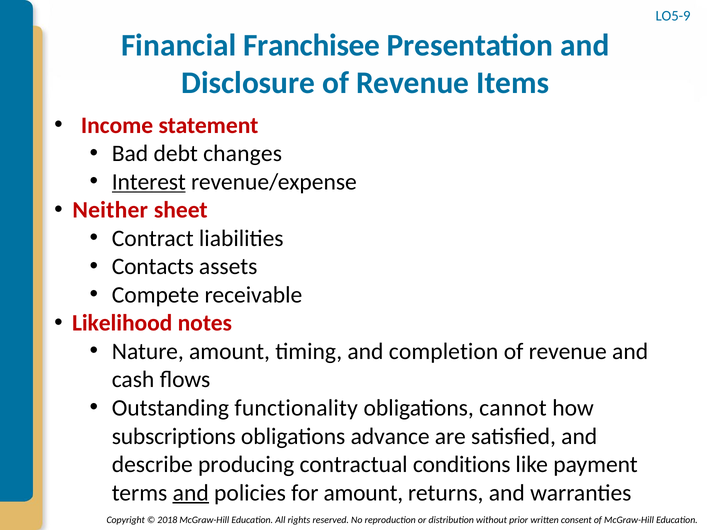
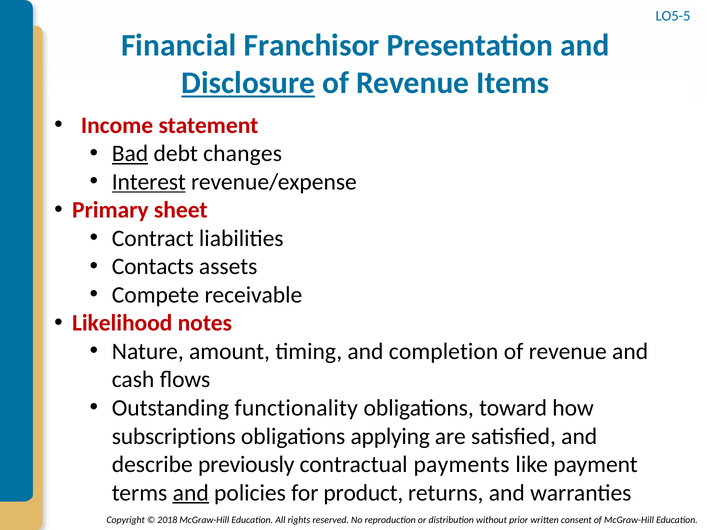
LO5-9: LO5-9 -> LO5-5 (673, 16)
Franchisee: Franchisee -> Franchisor (312, 45)
Disclosure underline: none -> present (248, 83)
Bad underline: none -> present (130, 154)
Neither: Neither -> Primary (110, 210)
cannot: cannot -> toward (513, 408)
advance: advance -> applying (390, 436)
producing: producing -> previously (246, 465)
conditions: conditions -> payments (461, 465)
for amount: amount -> product (363, 493)
